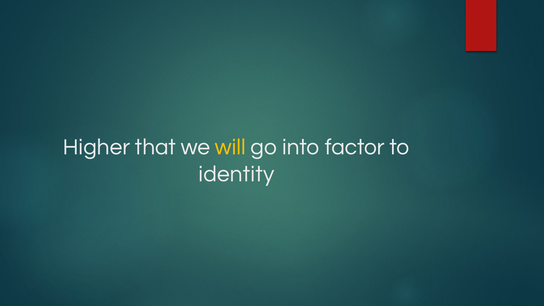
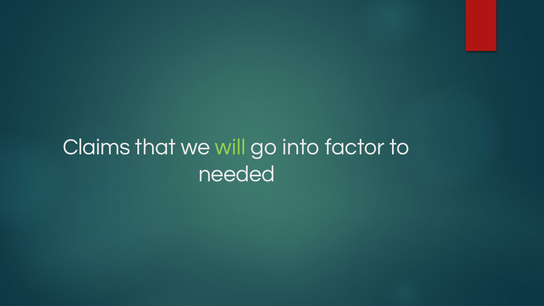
Higher: Higher -> Claims (97, 147)
will colour: yellow -> light green (230, 147)
identity: identity -> needed (237, 174)
